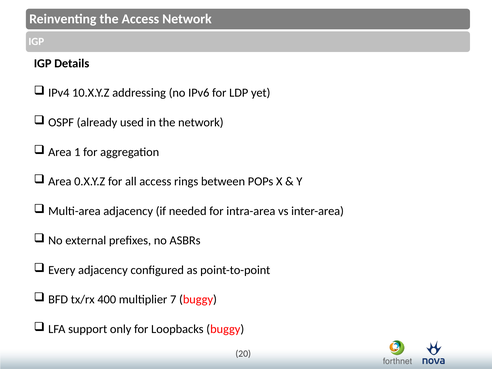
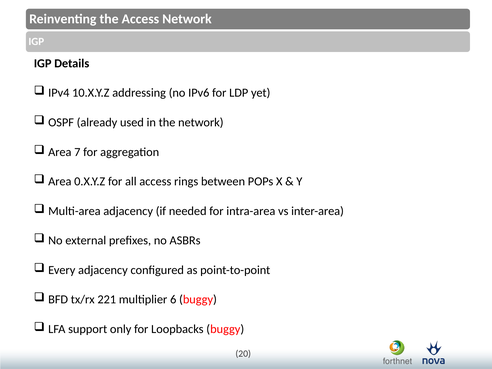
1: 1 -> 7 (77, 152)
400: 400 -> 221 (107, 300)
7: 7 -> 6 (173, 300)
